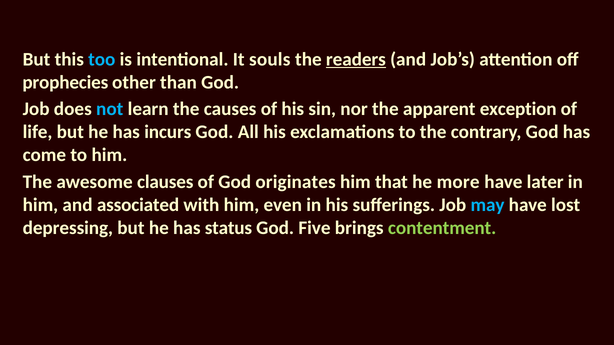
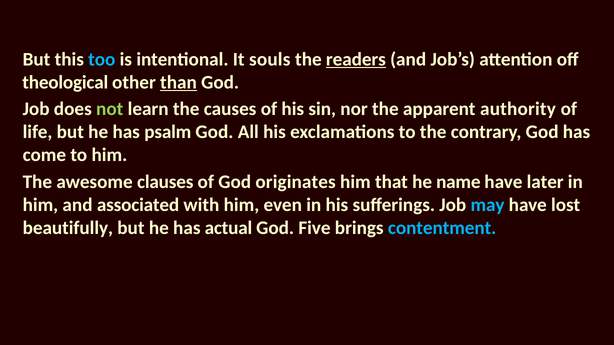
prophecies: prophecies -> theological (65, 82)
than underline: none -> present (178, 82)
not colour: light blue -> light green (110, 109)
exception: exception -> authority (518, 109)
incurs: incurs -> psalm (168, 132)
more: more -> name (458, 182)
depressing: depressing -> beautifully (68, 228)
status: status -> actual (228, 228)
contentment colour: light green -> light blue (442, 228)
